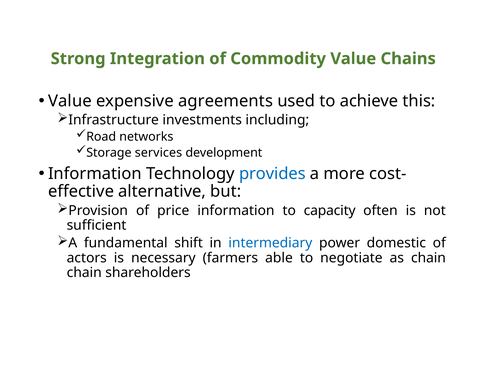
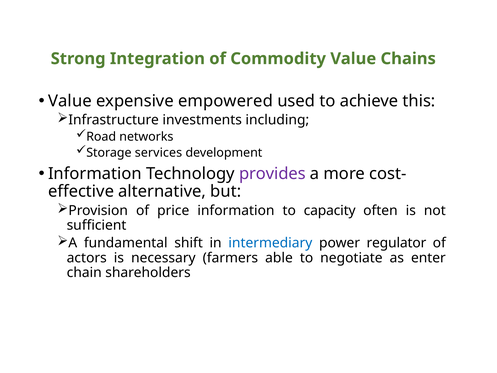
agreements: agreements -> empowered (226, 101)
provides colour: blue -> purple (272, 173)
domestic: domestic -> regulator (396, 243)
as chain: chain -> enter (428, 258)
